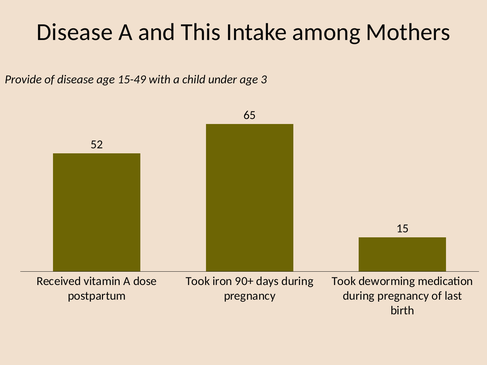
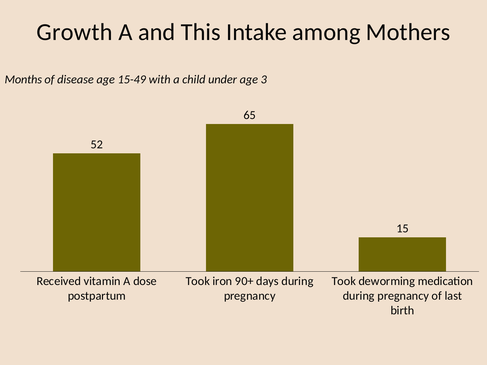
Disease: Disease -> Growth (75, 32)
Provide: Provide -> Months (23, 80)
